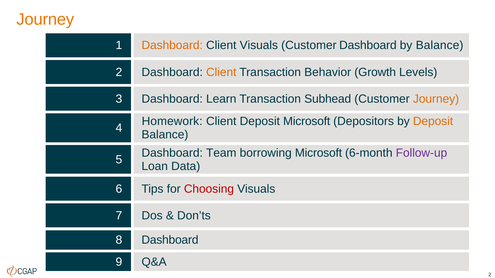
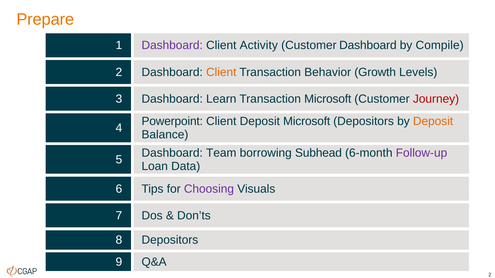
Journey: Journey -> Prepare (45, 19)
Dashboard colour: orange -> purple (172, 45)
Client Visuals: Visuals -> Activity (259, 45)
by Balance: Balance -> Compile (440, 45)
Transaction Subhead: Subhead -> Microsoft (328, 99)
Journey colour: orange -> red (436, 99)
Homework: Homework -> Powerpoint (172, 122)
borrowing Microsoft: Microsoft -> Subhead (318, 153)
Choosing colour: red -> purple (209, 189)
8 Dashboard: Dashboard -> Depositors (170, 240)
